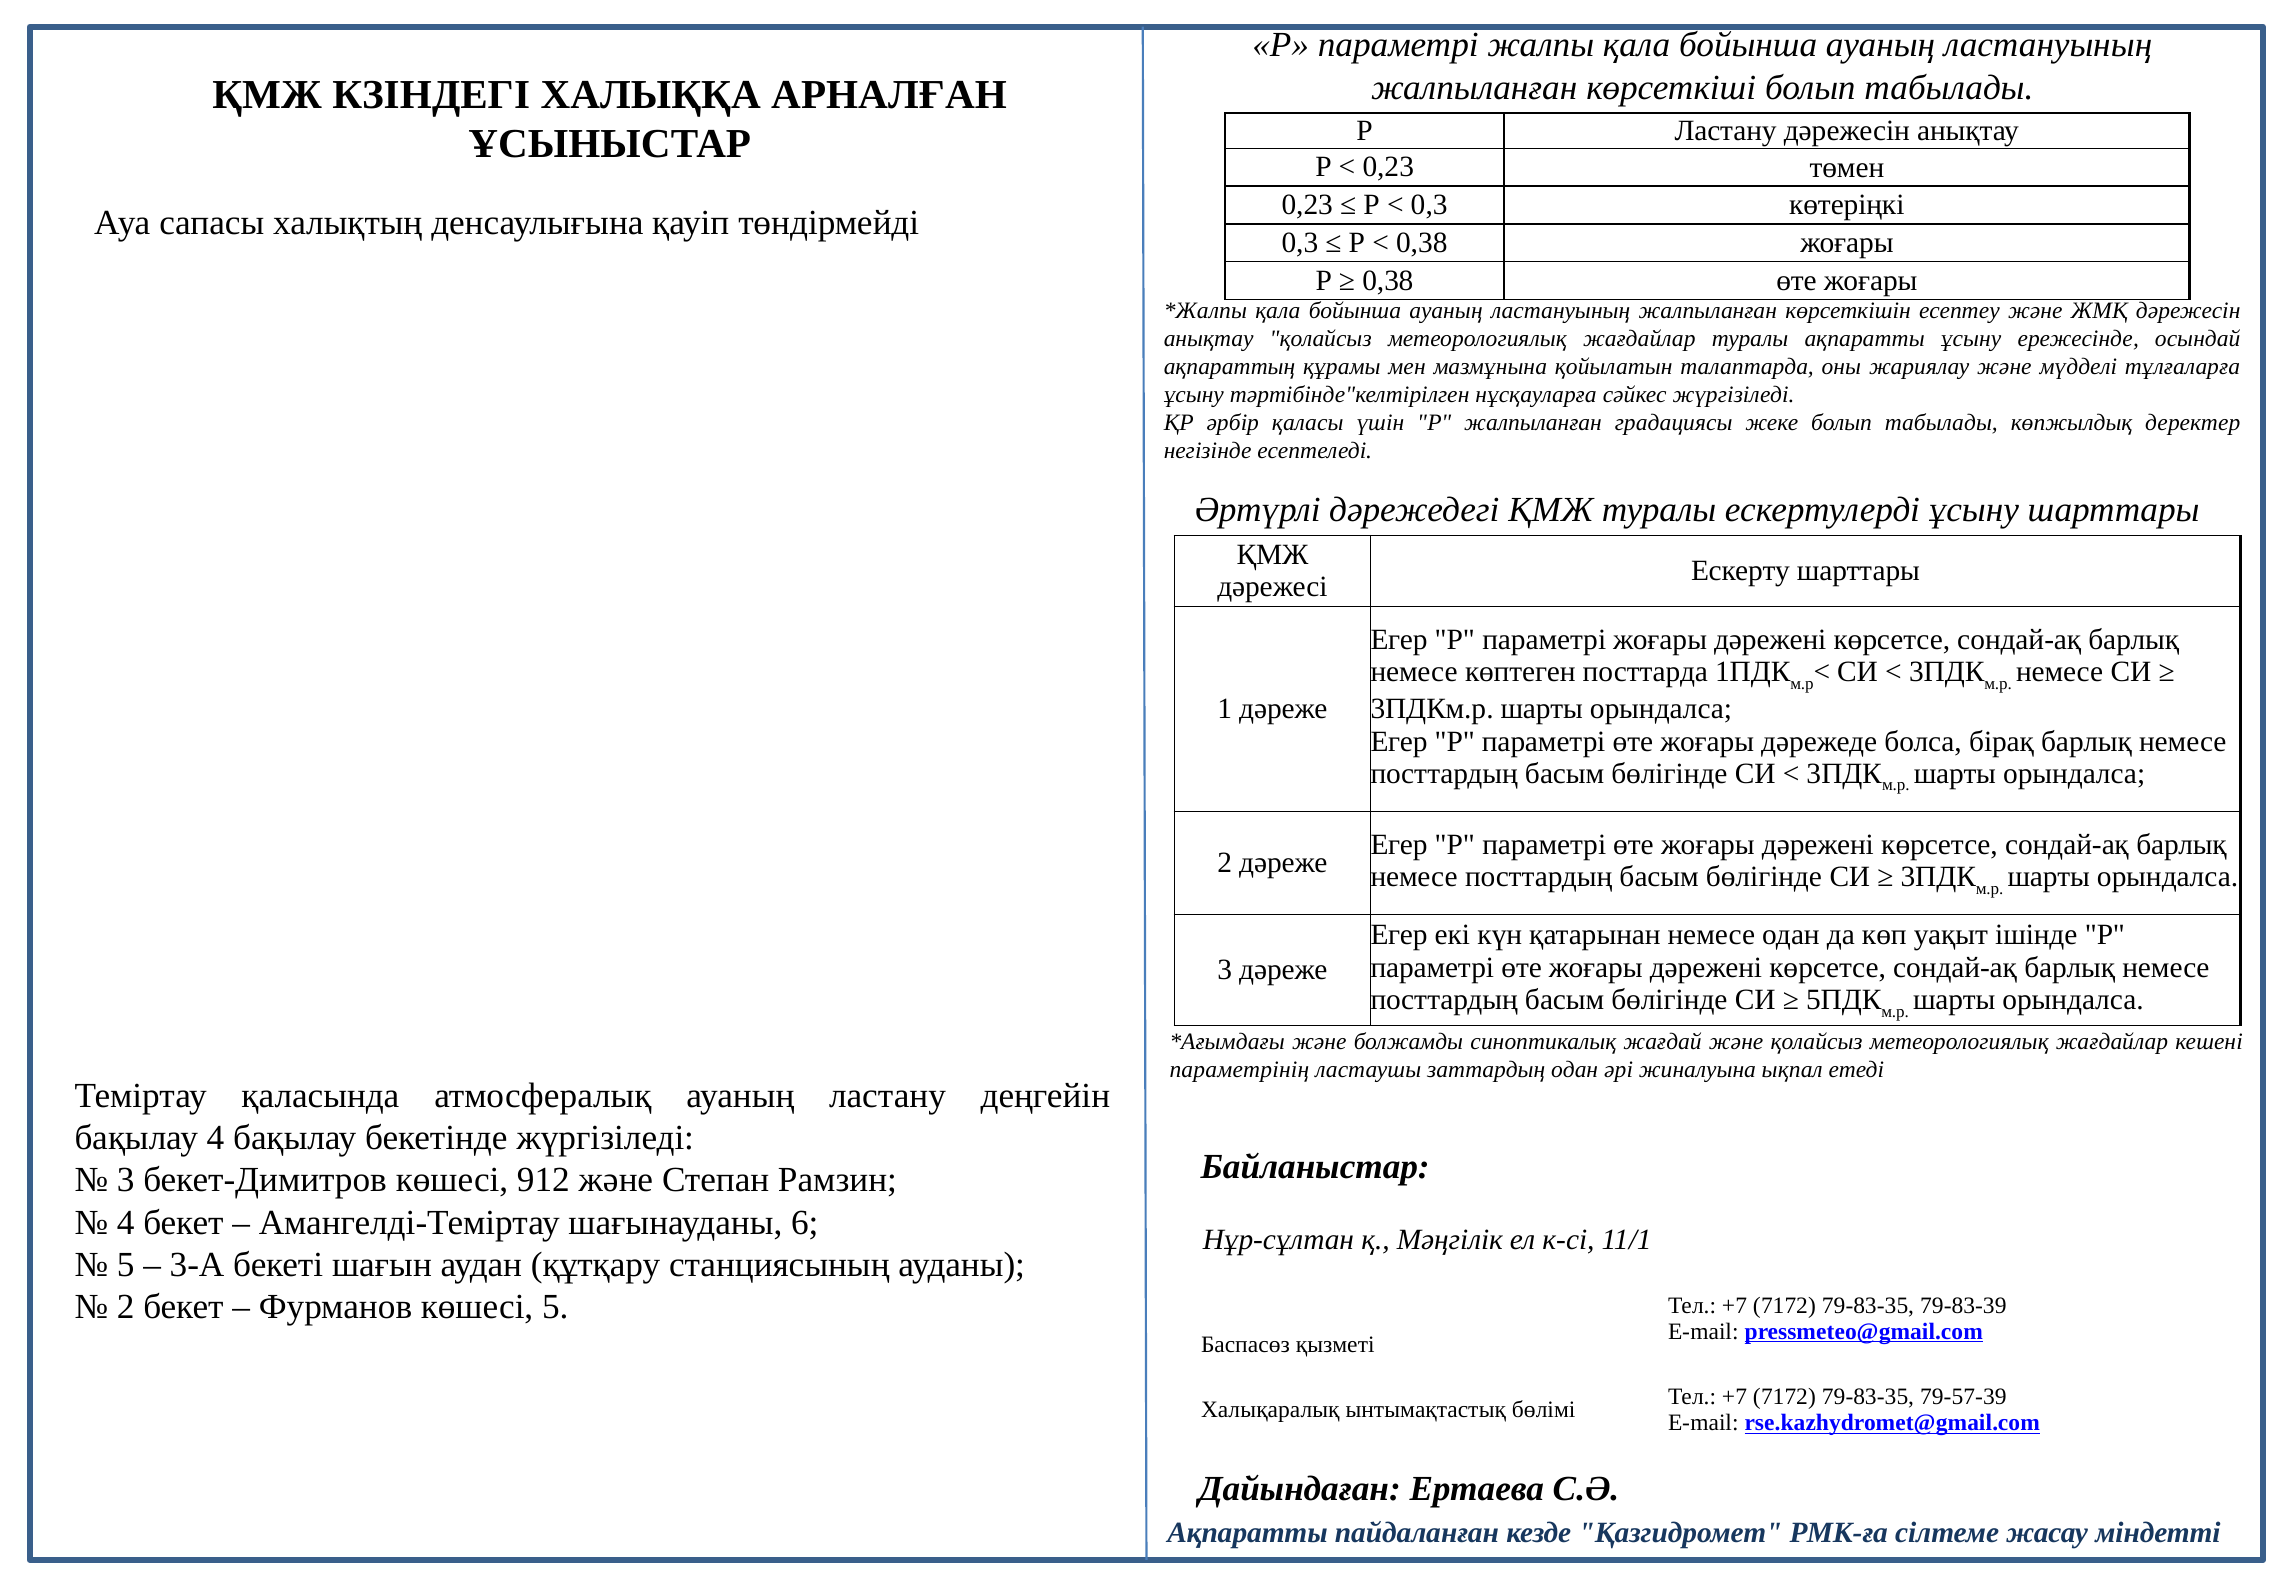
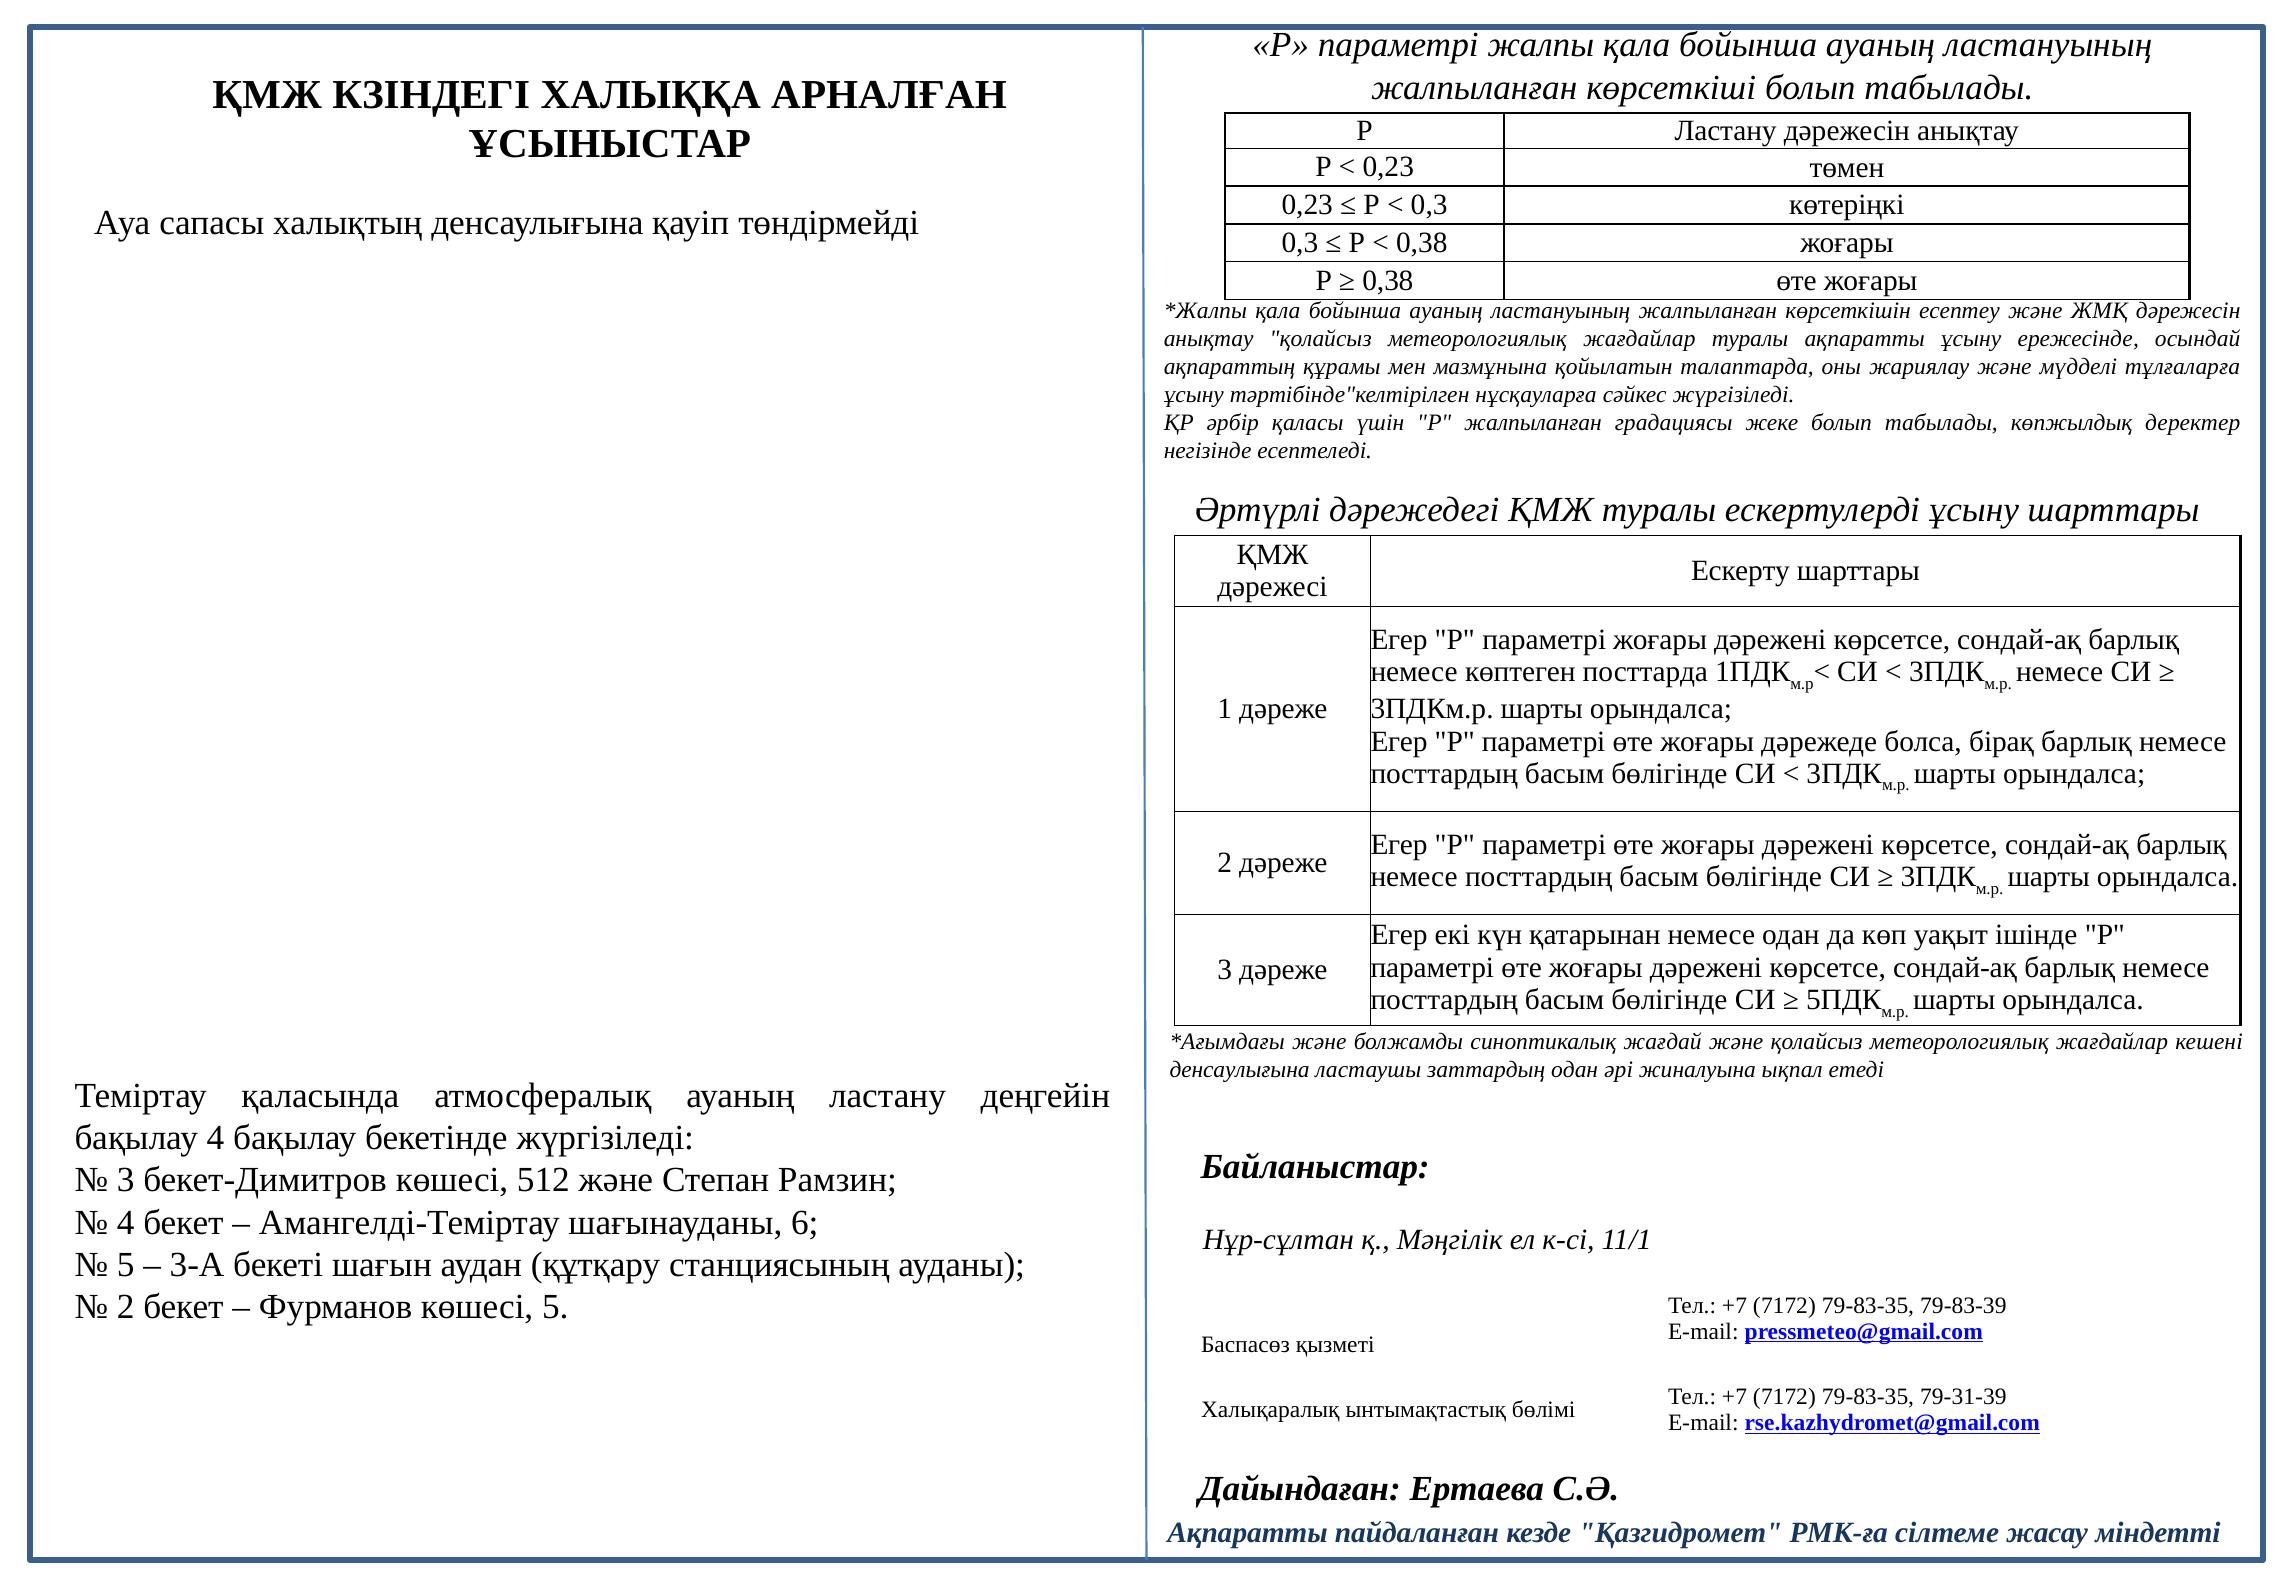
параметрінің: параметрінің -> денсаулығына (1240, 1070)
912: 912 -> 512 (543, 1180)
79-57-39: 79-57-39 -> 79-31-39 (1963, 1397)
